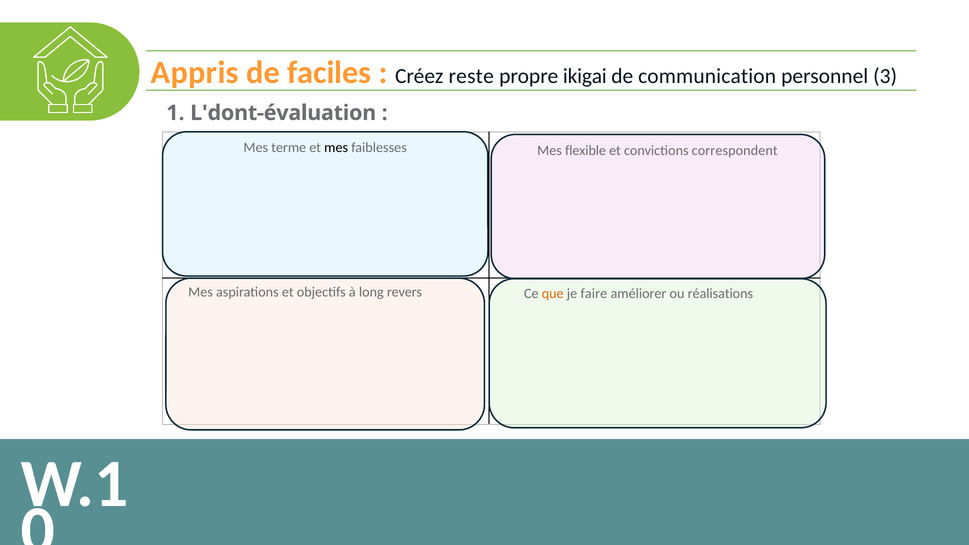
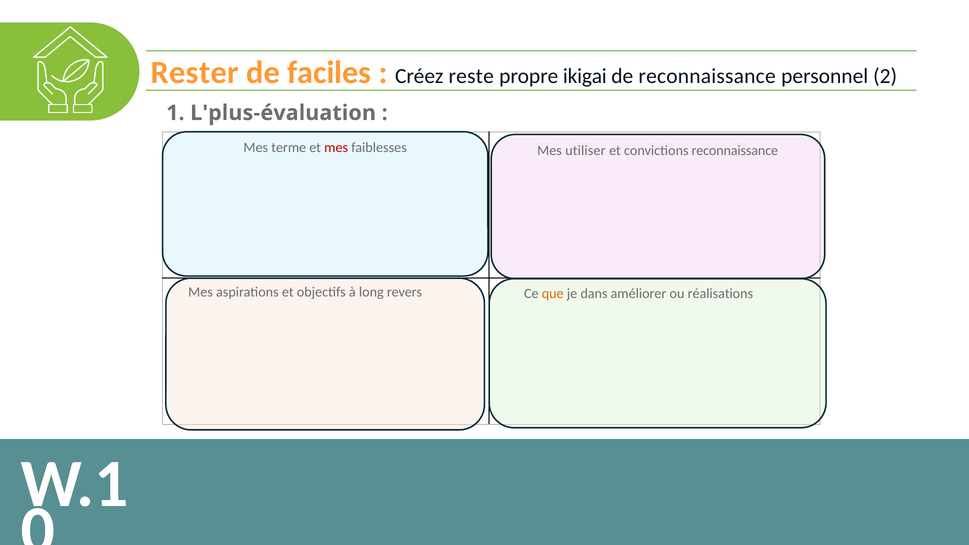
Appris: Appris -> Rester (195, 73)
de communication: communication -> reconnaissance (707, 76)
3: 3 -> 2 (885, 76)
L'dont-évaluation: L'dont-évaluation -> L'plus-évaluation (283, 113)
mes colour: black -> red (336, 147)
flexible: flexible -> utiliser (585, 151)
convictions correspondent: correspondent -> reconnaissance (735, 151)
faire: faire -> dans (594, 294)
